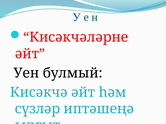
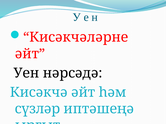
булмый: булмый -> нәрсәдә (73, 73)
